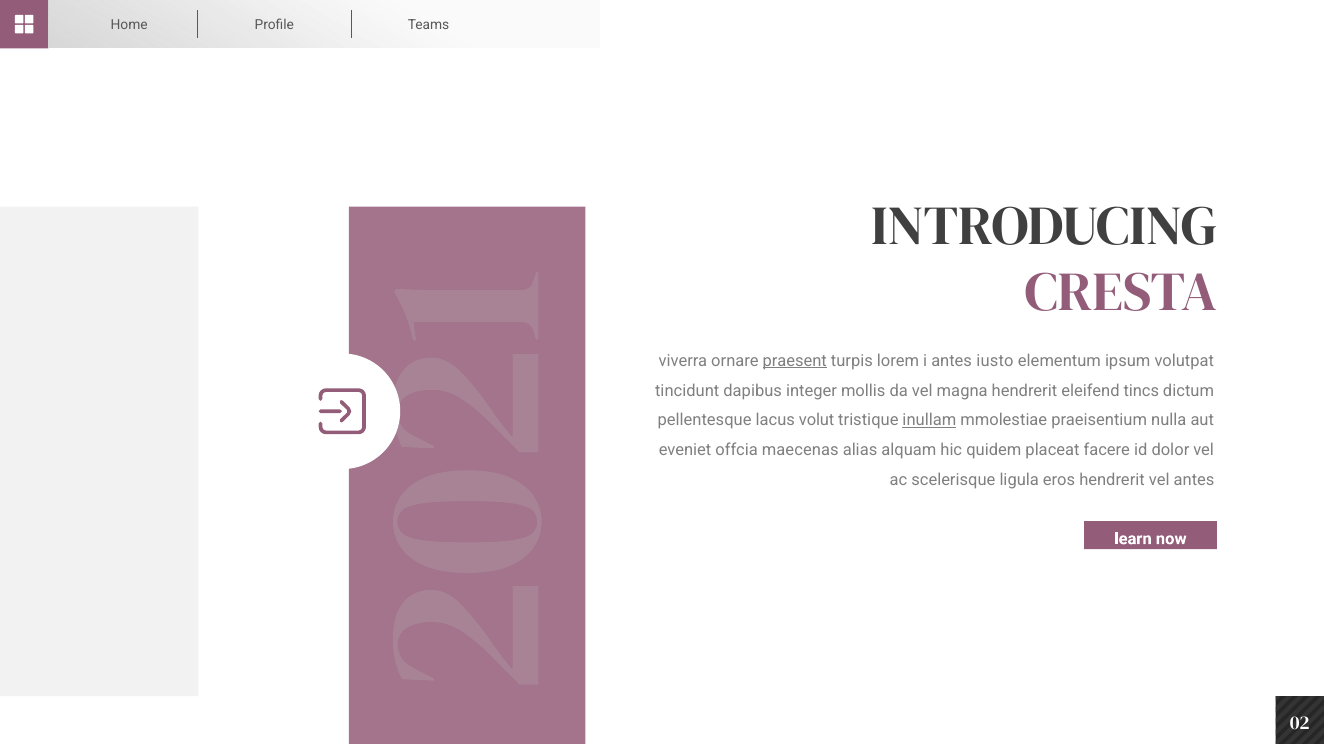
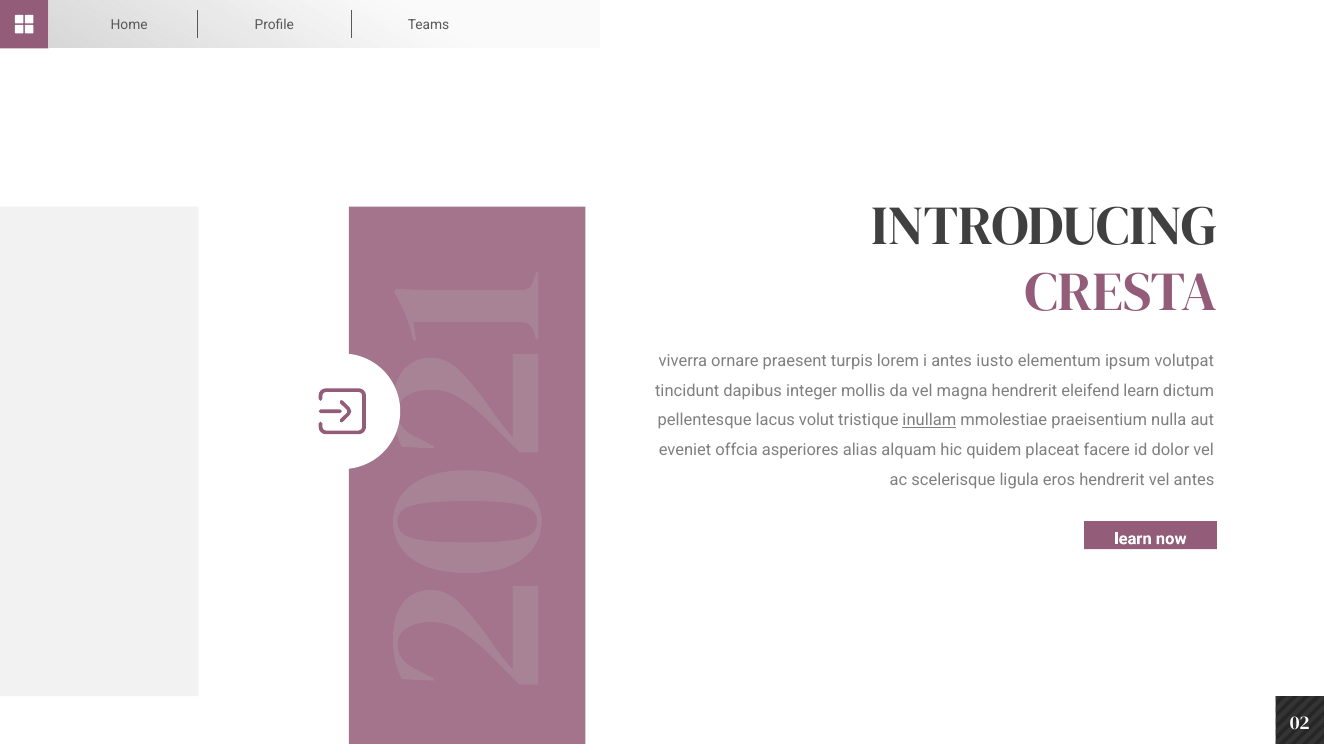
praesent underline: present -> none (795, 361)
eleifend tincs: tincs -> learn (1141, 391)
maecenas: maecenas -> asperiores (800, 450)
